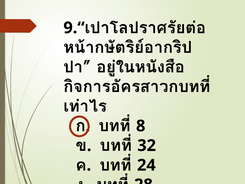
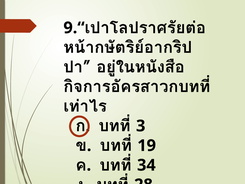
8: 8 -> 3 (141, 126)
32: 32 -> 19 (147, 145)
24: 24 -> 34 (146, 165)
